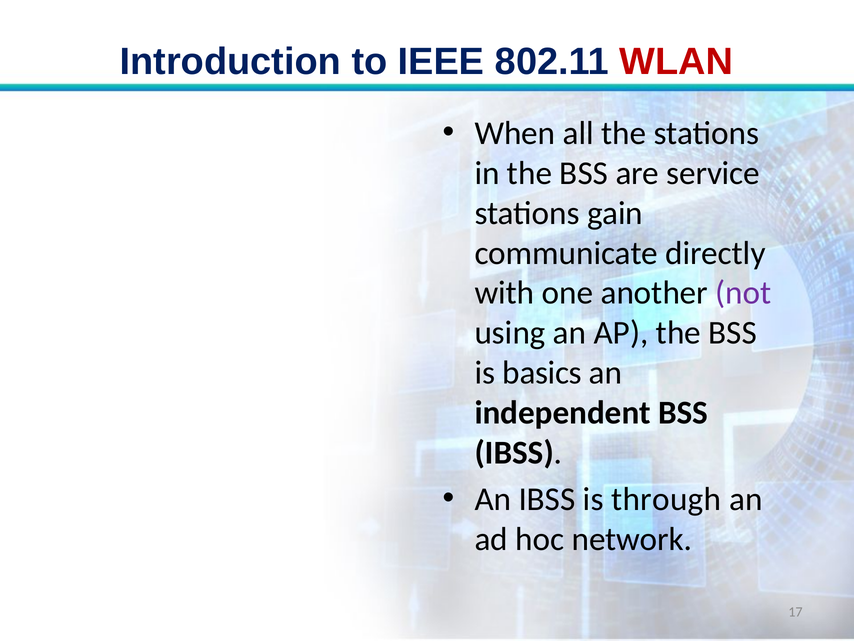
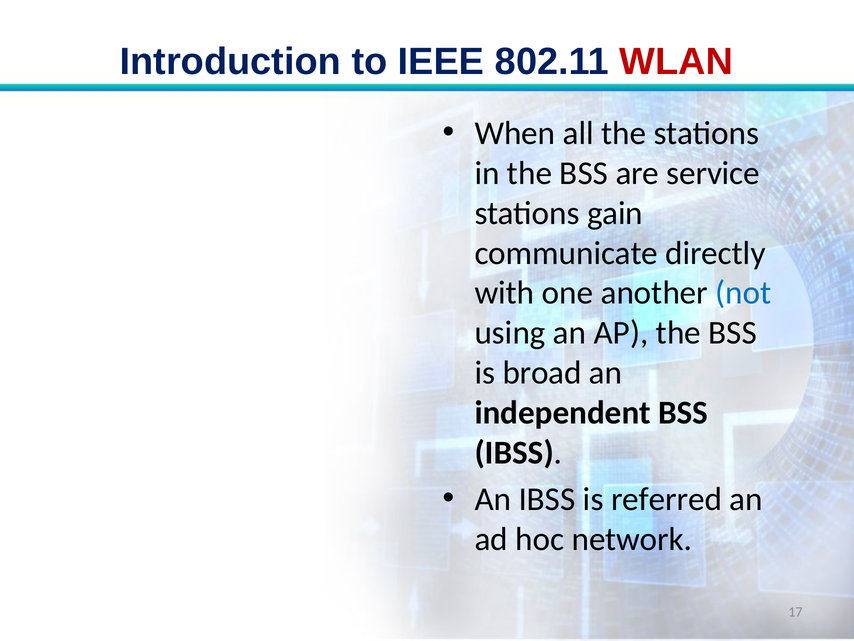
not colour: purple -> blue (743, 293)
basics: basics -> broad (542, 372)
through: through -> referred (666, 499)
